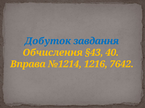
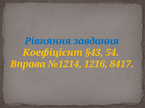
Добуток: Добуток -> Рівняння (48, 41)
Обчислення: Обчислення -> Коефіцієнт (53, 53)
40: 40 -> 54 (112, 53)
7642: 7642 -> 8417 (122, 65)
